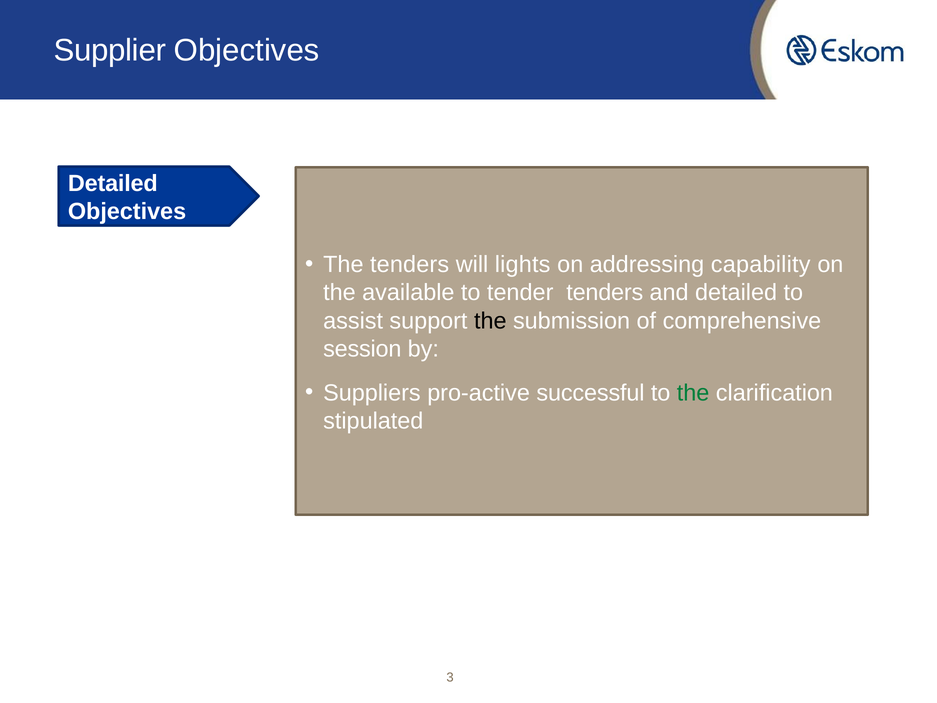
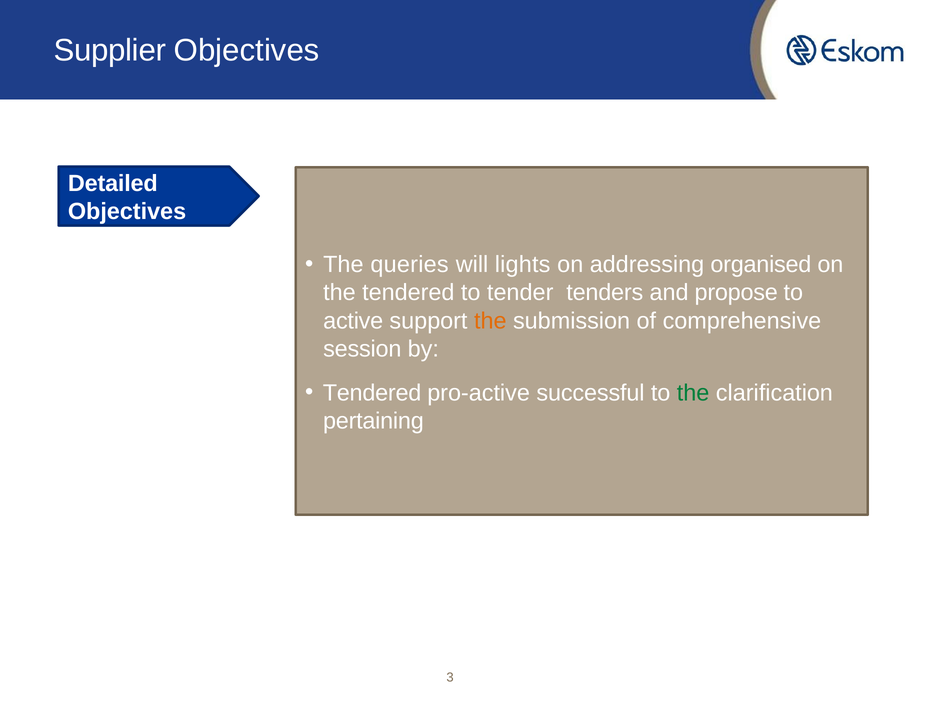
The tenders: tenders -> queries (410, 265)
capability: capability -> organised (761, 265)
the available: available -> tendered (408, 293)
and detailed: detailed -> propose (736, 293)
assist: assist -> active (353, 321)
the colour: black -> orange (490, 321)
Suppliers: Suppliers -> Tendered (372, 393)
stipulated: stipulated -> pertaining (373, 421)
